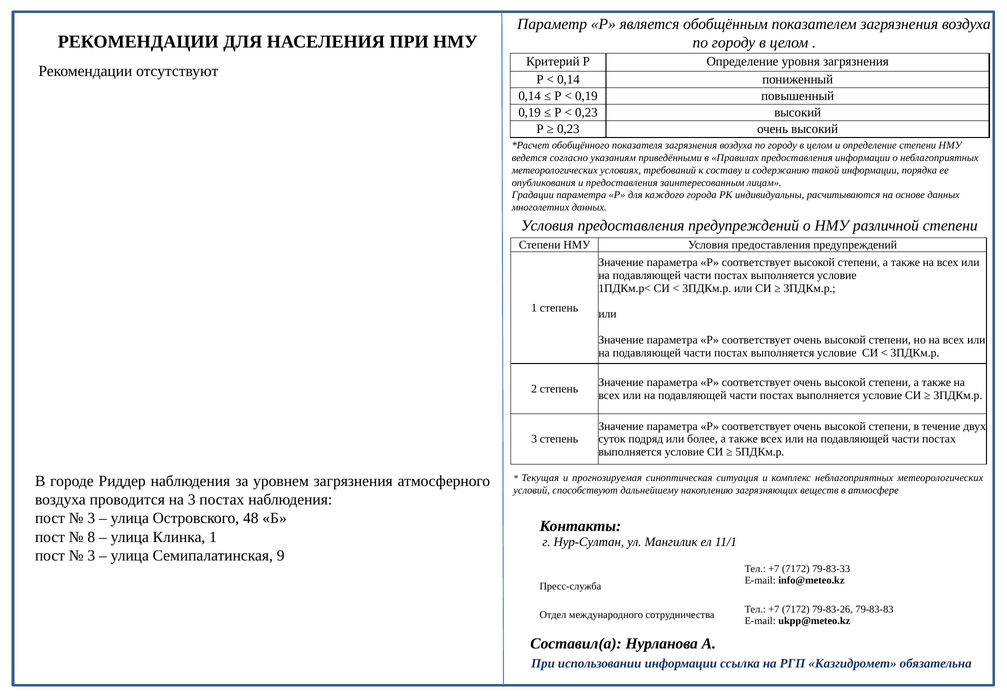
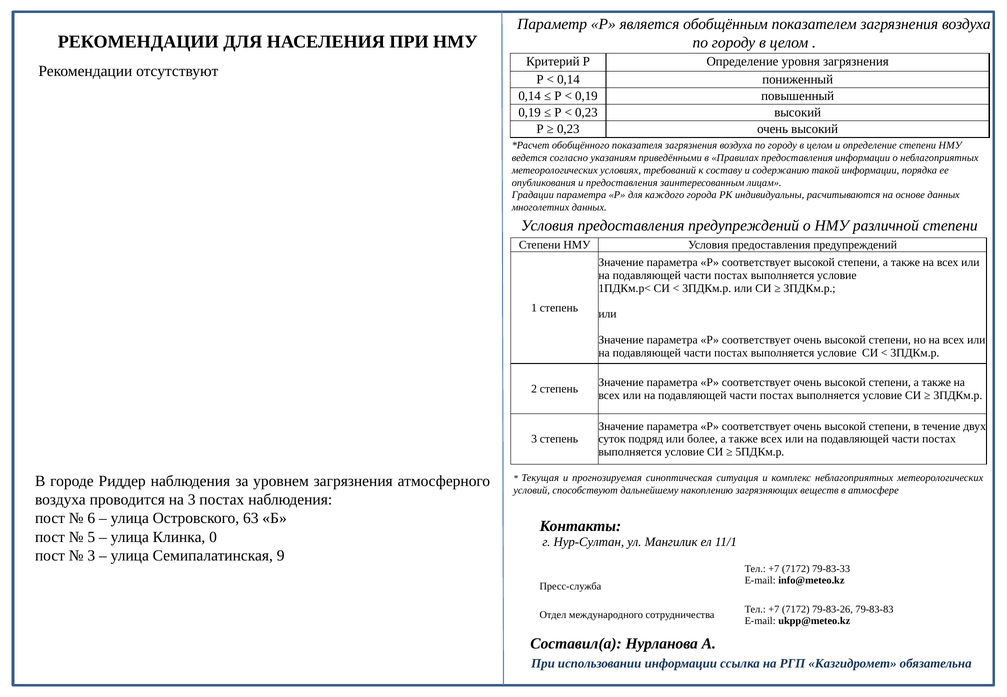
3: 3 -> 6 (91, 518)
48: 48 -> 63 (251, 518)
8: 8 -> 5 (91, 537)
Клинка 1: 1 -> 0 (213, 537)
